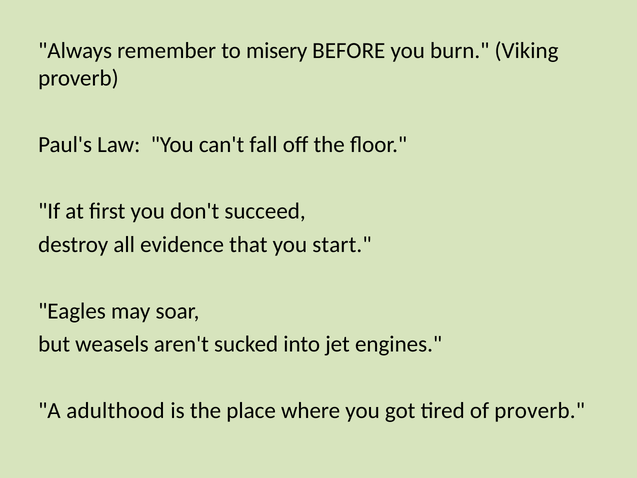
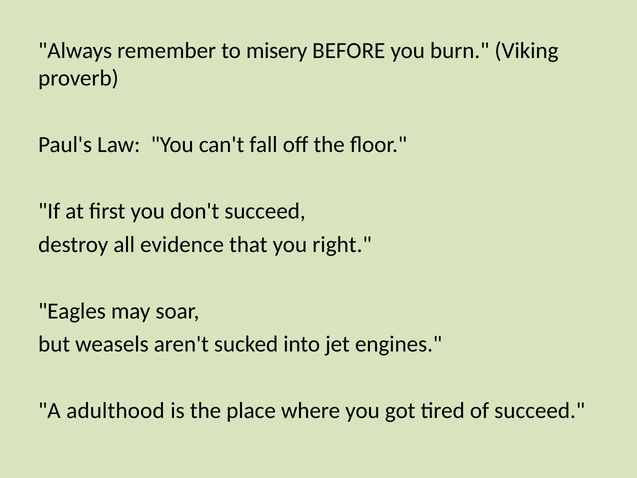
start: start -> right (342, 244)
of proverb: proverb -> succeed (540, 411)
